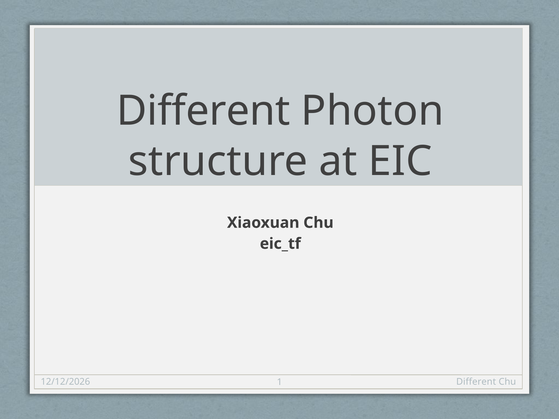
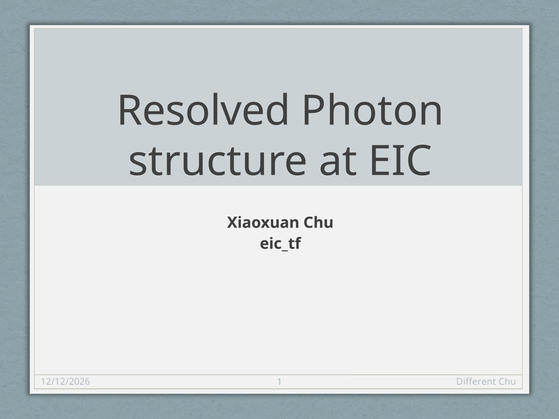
Different: Different -> Resolved (204, 111)
